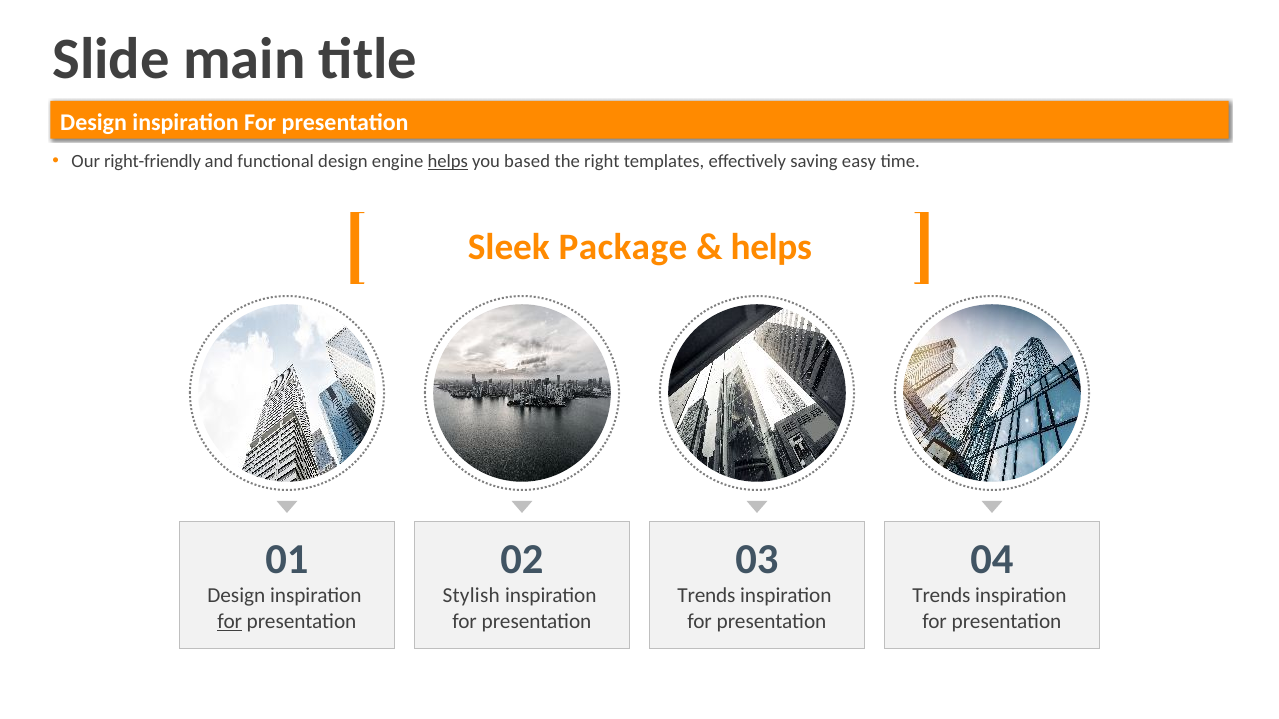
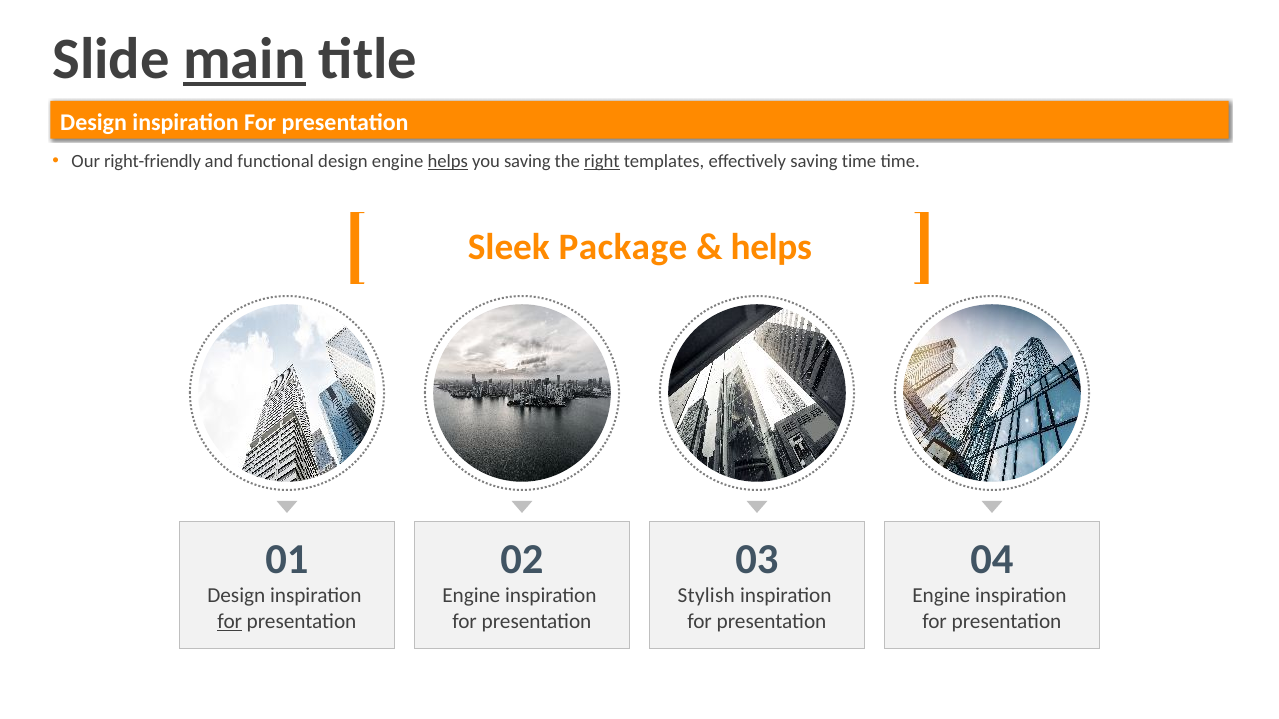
main underline: none -> present (244, 59)
you based: based -> saving (527, 162)
right underline: none -> present (602, 162)
saving easy: easy -> time (859, 162)
Stylish: Stylish -> Engine (471, 596)
Trends: Trends -> Stylish (706, 596)
Trends: Trends -> Engine (941, 596)
